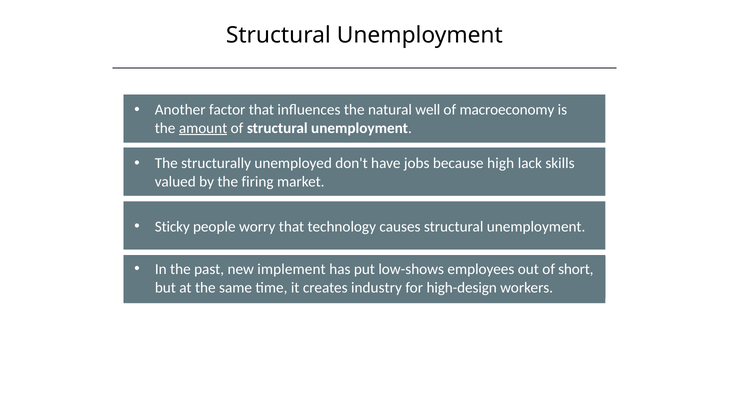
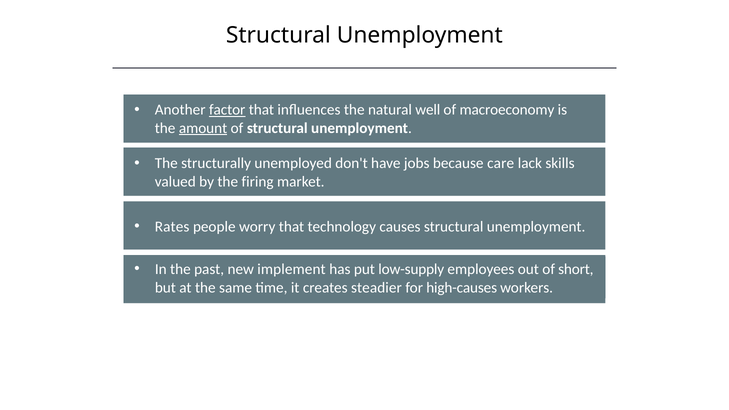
factor underline: none -> present (227, 110)
high: high -> care (501, 163)
Sticky: Sticky -> Rates (172, 227)
low-shows: low-shows -> low-supply (411, 269)
industry: industry -> steadier (376, 288)
high-design: high-design -> high-causes (462, 288)
